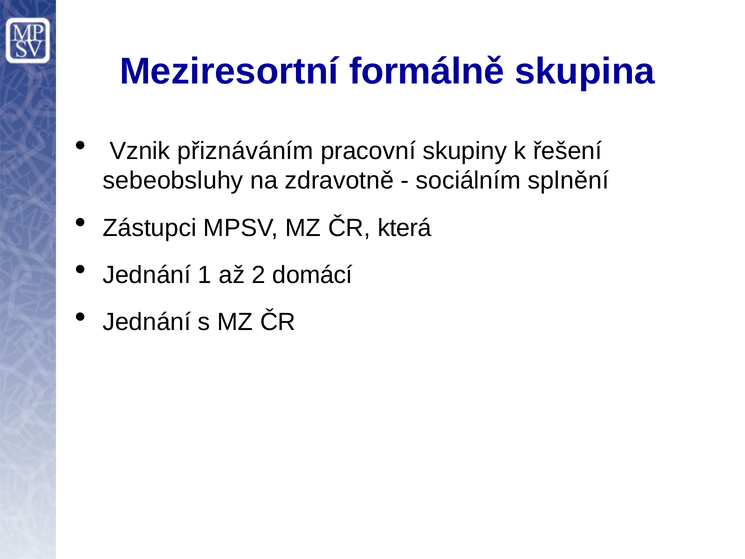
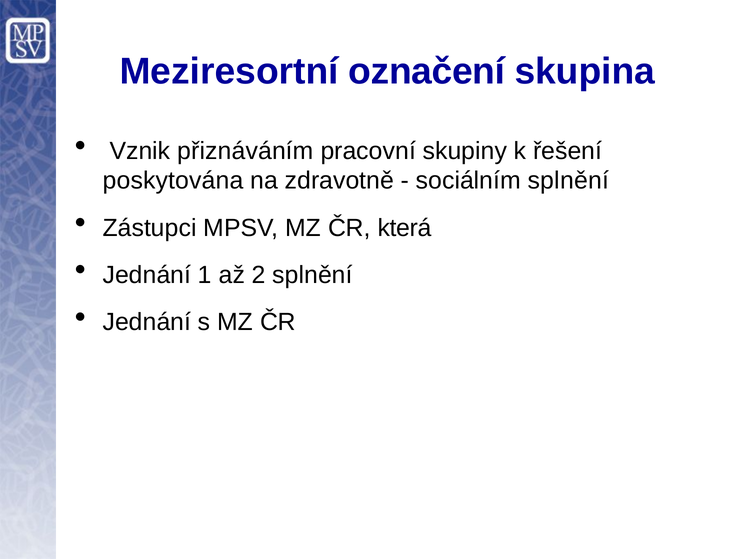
formálně: formálně -> označení (427, 72)
sebeobsluhy: sebeobsluhy -> poskytována (173, 181)
2 domácí: domácí -> splnění (313, 275)
